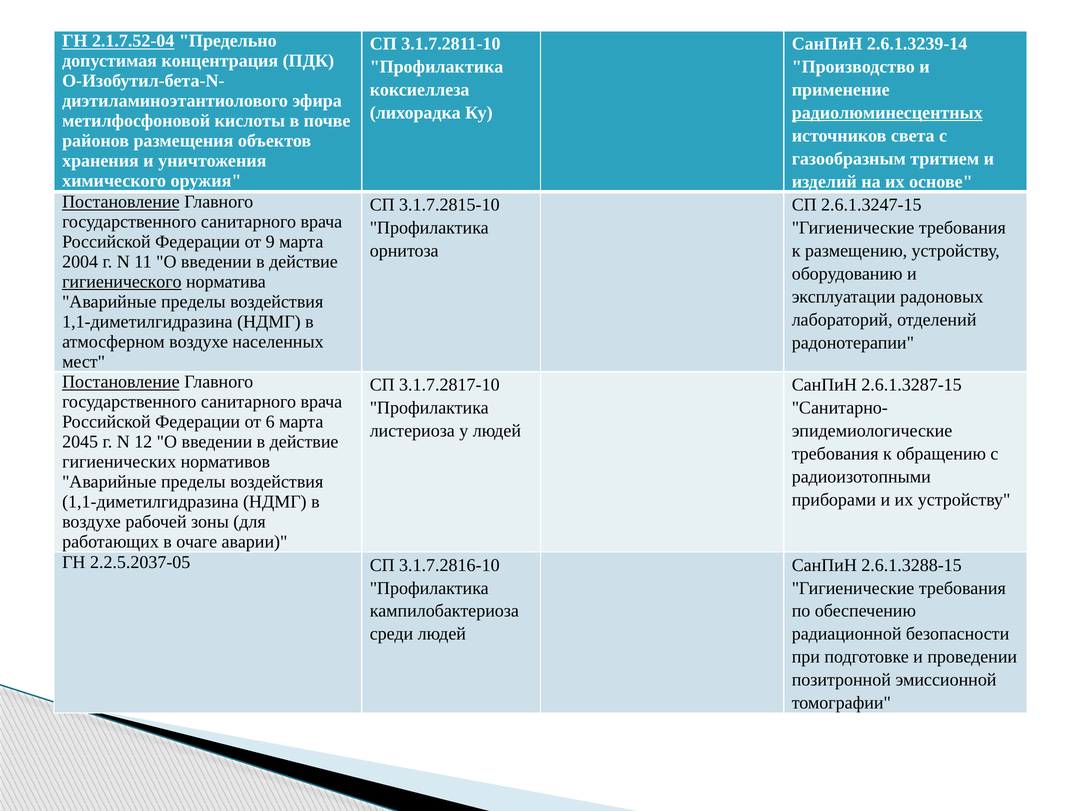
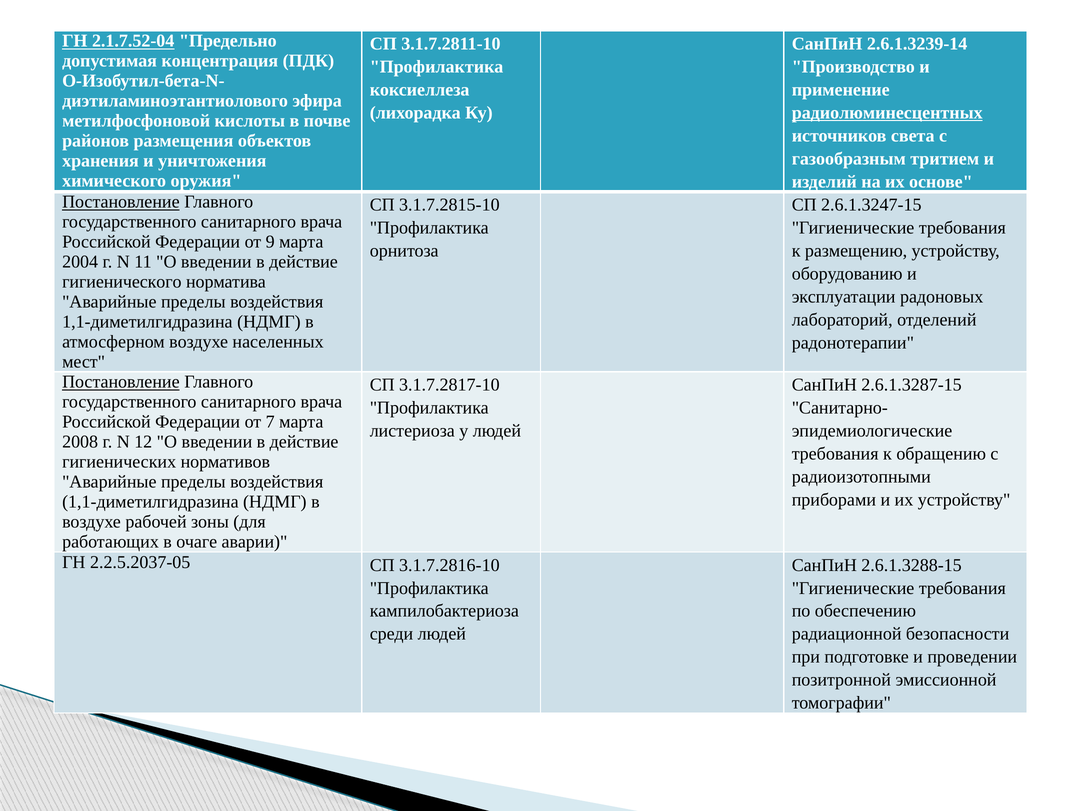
гигиенического underline: present -> none (122, 282)
6: 6 -> 7 (270, 422)
2045: 2045 -> 2008 (80, 442)
